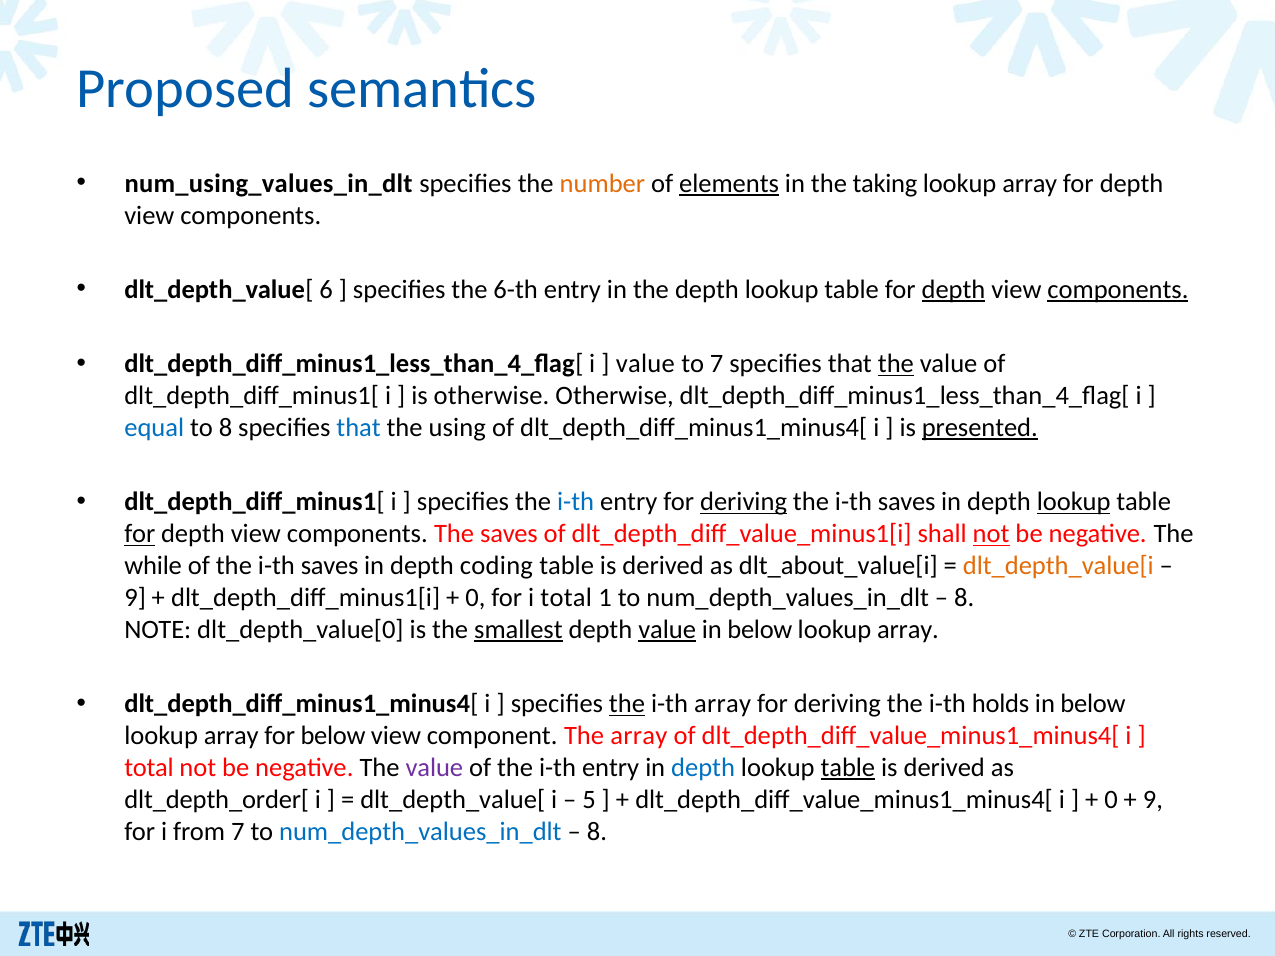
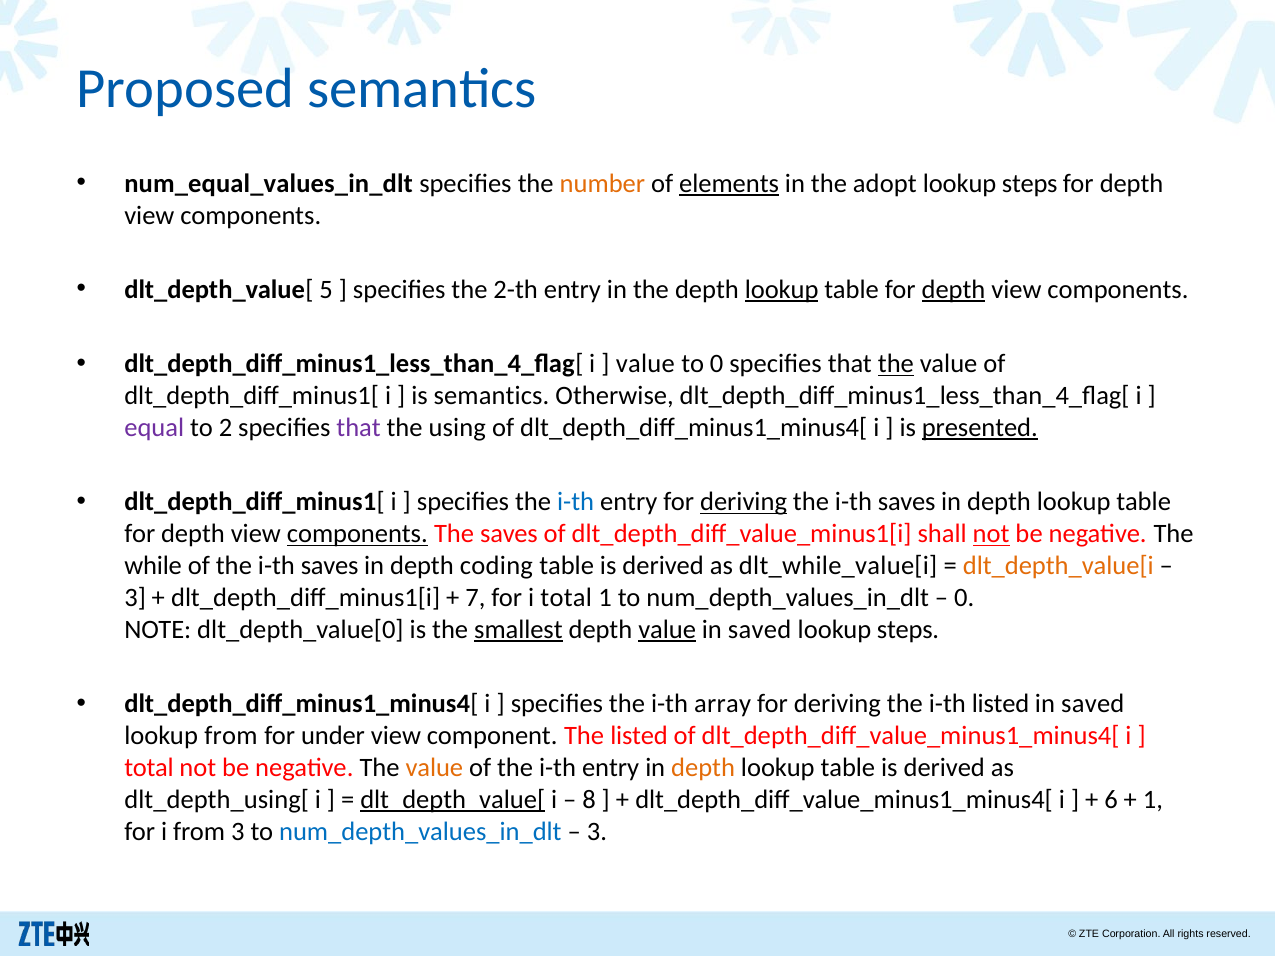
num_using_values_in_dlt: num_using_values_in_dlt -> num_equal_values_in_dlt (269, 184)
taking: taking -> adopt (885, 184)
array: array -> steps (1030, 184)
6: 6 -> 5 (326, 290)
6-th: 6-th -> 2-th (516, 290)
lookup underline: none -> present (782, 290)
components underline: present -> none (1118, 290)
to 7: 7 -> 0 (717, 364)
is otherwise: otherwise -> semantics (491, 396)
equal colour: blue -> purple (154, 428)
to 8: 8 -> 2 (225, 428)
that colour: blue -> purple (359, 428)
lookup underline: present -> none (1074, 502)
for underline: present -> none (140, 534)
components underline: none -> present (357, 534)
dlt_about_value[i: dlt_about_value[i -> dlt_while_value[i (838, 566)
9: 9 -> 3 (135, 598)
0: 0 -> 7 (475, 598)
8: 8 -> 0 (964, 598)
below: below -> saved (760, 630)
array: array -> steps (908, 630)
the underline: present -> none (627, 704)
i-th holds: holds -> listed (1001, 704)
below: below -> saved (1093, 704)
array: array -> from (231, 736)
for below: below -> under (333, 736)
The array: array -> listed (639, 736)
value colour: purple -> orange (434, 768)
depth colour: blue -> orange (703, 768)
table underline: present -> none (848, 768)
dlt_depth_order[: dlt_depth_order[ -> dlt_depth_using[ (217, 800)
dlt_depth_value[ underline: none -> present (453, 800)
5: 5 -> 8 (589, 800)
0: 0 -> 6 (1111, 800)
9: 9 -> 1 (1153, 800)
from 7: 7 -> 3 (238, 832)
8: 8 -> 3 (597, 832)
